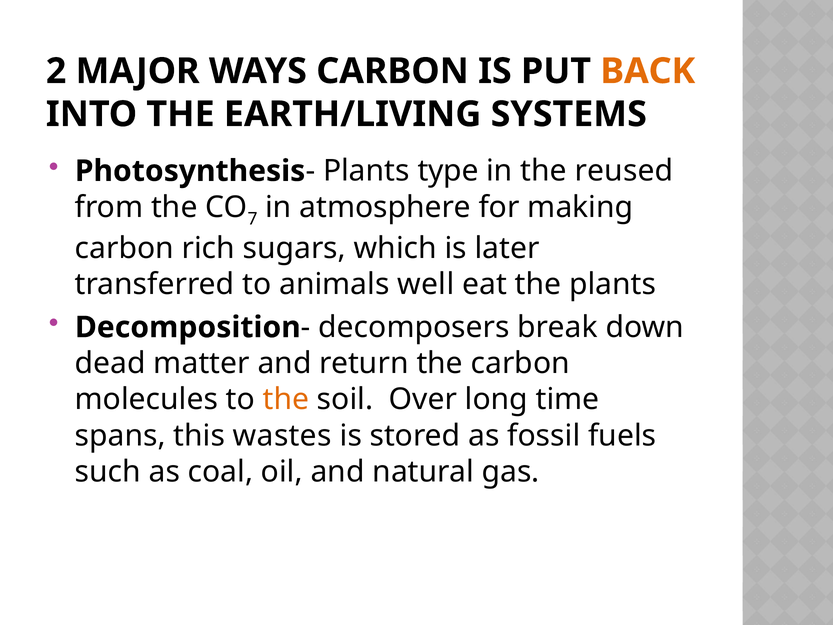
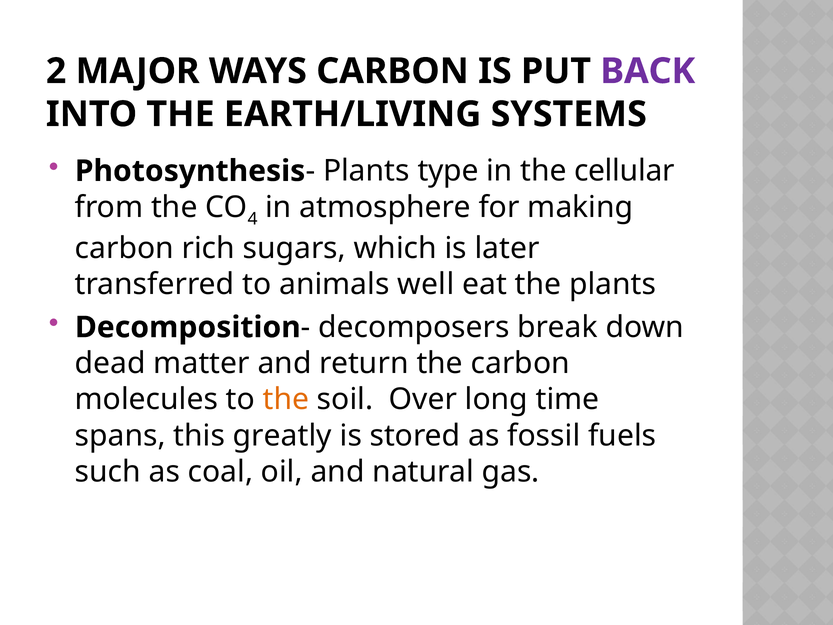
BACK colour: orange -> purple (648, 71)
reused: reused -> cellular (624, 171)
7: 7 -> 4 (253, 219)
wastes: wastes -> greatly (282, 435)
